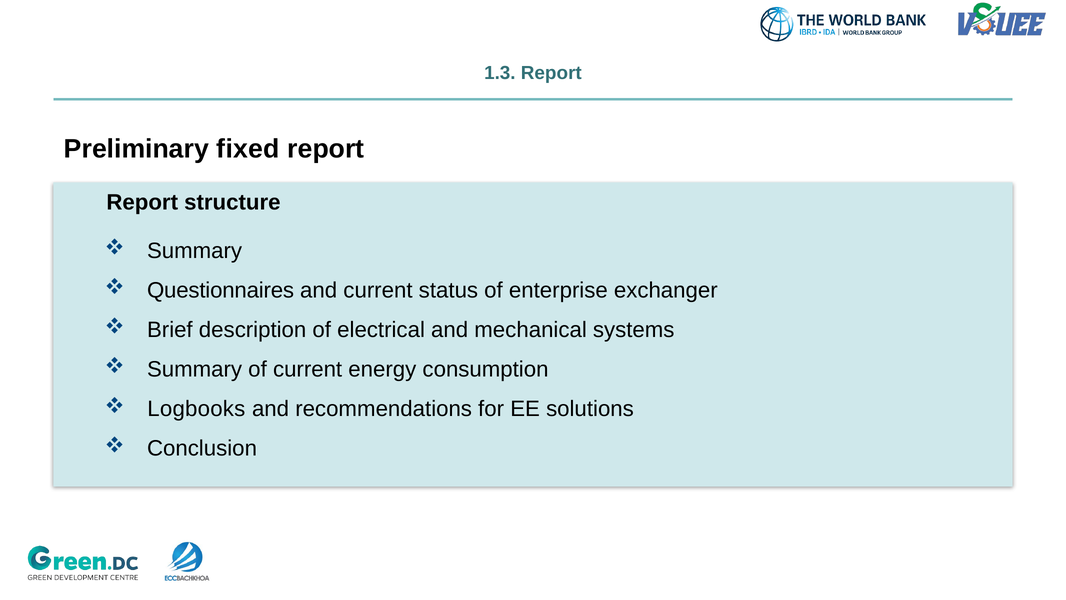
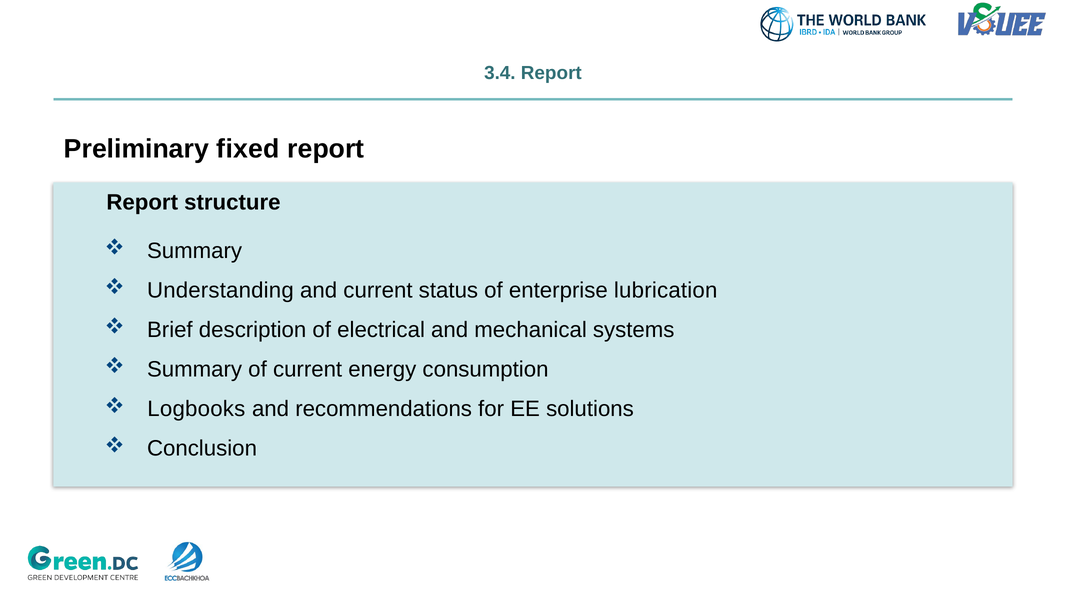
1.3: 1.3 -> 3.4 (500, 73)
Questionnaires: Questionnaires -> Understanding (220, 290)
exchanger: exchanger -> lubrication (666, 290)
